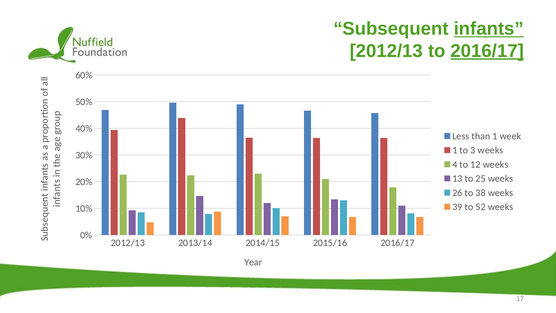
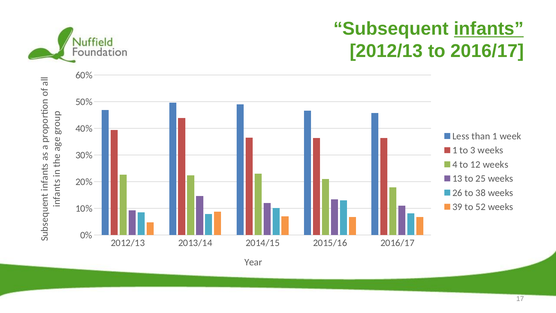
2016/17 underline: present -> none (487, 51)
